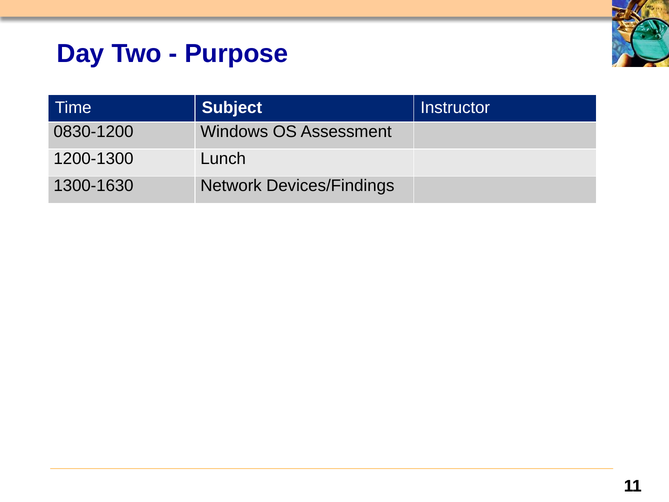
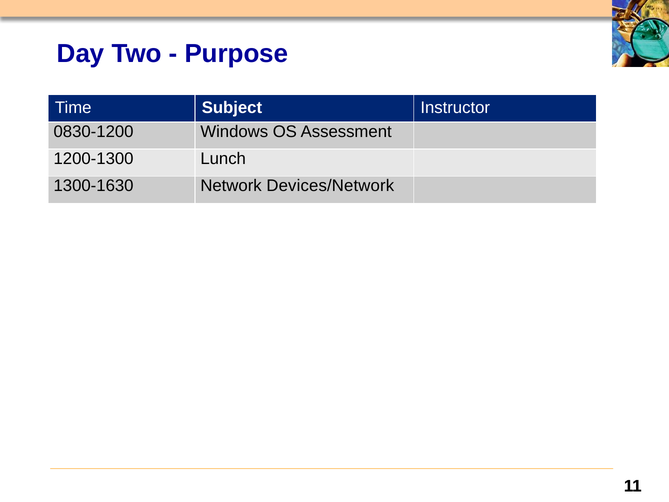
Devices/Findings: Devices/Findings -> Devices/Network (330, 186)
